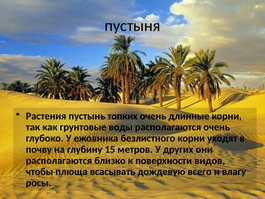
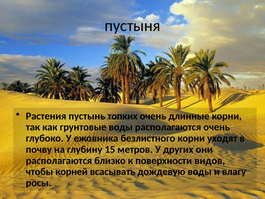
плюща: плюща -> корней (72, 172)
дождевую всего: всего -> воды (200, 172)
